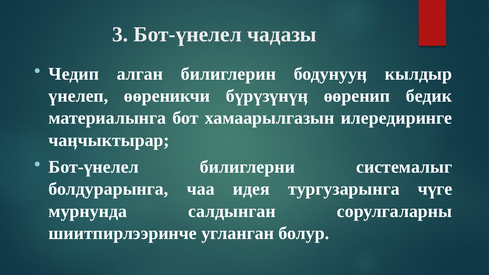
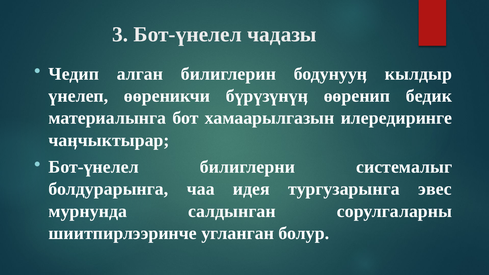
чүге: чүге -> эвес (435, 189)
